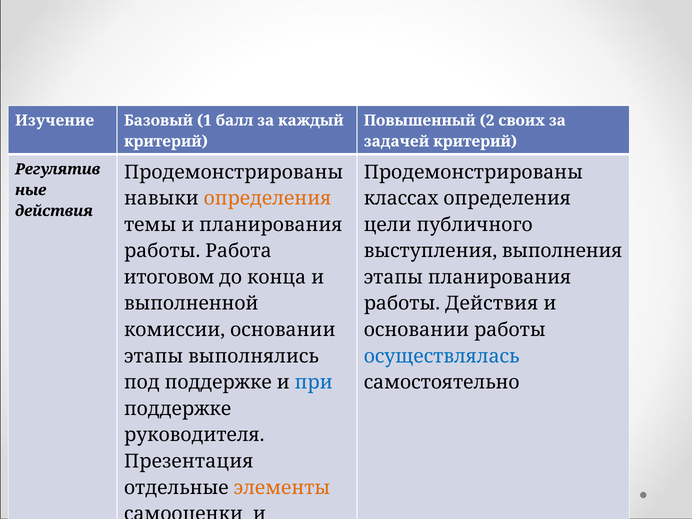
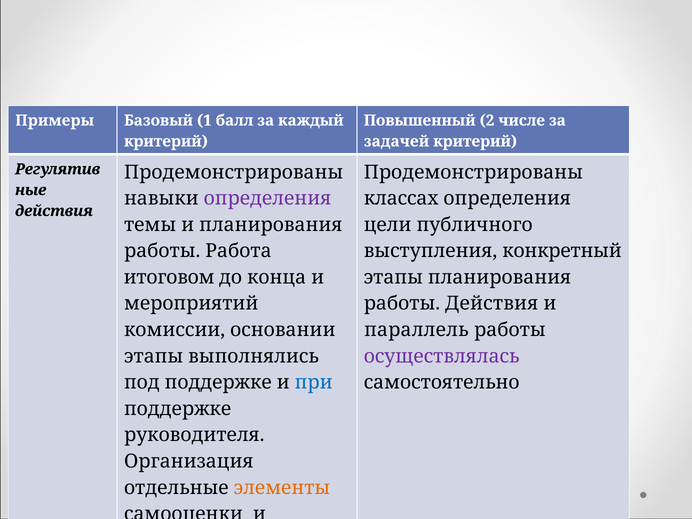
Изучение: Изучение -> Примеры (55, 120)
своих: своих -> числе (522, 120)
определения colour: orange -> purple (267, 198)
выполнения: выполнения -> конкретный (562, 251)
выполненной: выполненной -> мероприятий (191, 304)
основании: основании -> параллель (416, 330)
осуществлялась colour: blue -> purple (442, 356)
Презентация: Презентация -> Организация (189, 461)
